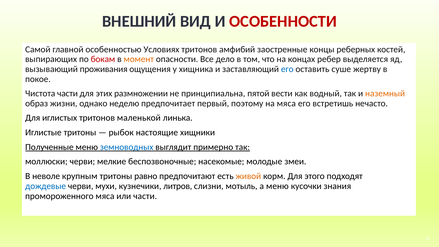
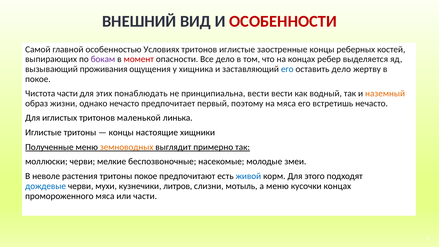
тритонов амфибий: амфибий -> иглистые (237, 49)
бокам colour: red -> purple (103, 59)
момент colour: orange -> red (139, 59)
оставить суше: суше -> дело (341, 69)
размножении: размножении -> понаблюдать (141, 93)
принципиальна пятой: пятой -> вести (258, 93)
однако неделю: неделю -> нечасто (124, 103)
рыбок: рыбок -> концы (121, 132)
земноводных colour: blue -> orange (127, 147)
крупным: крупным -> растения (80, 176)
тритоны равно: равно -> покое (146, 176)
живой colour: orange -> blue (248, 176)
кусочки знания: знания -> концах (337, 186)
